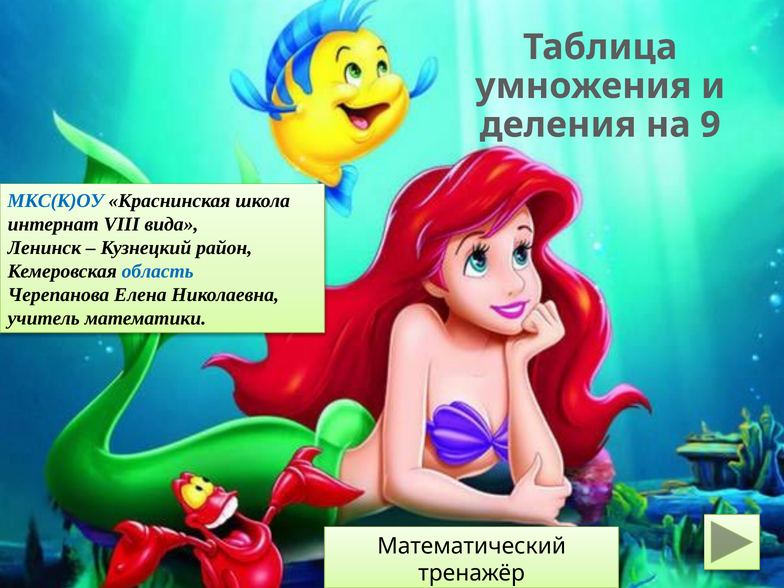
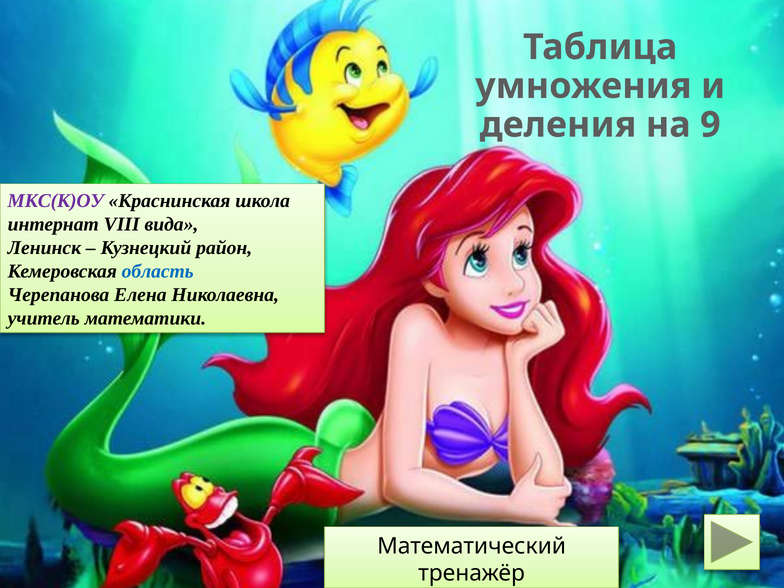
МКС(К)ОУ colour: blue -> purple (56, 201)
